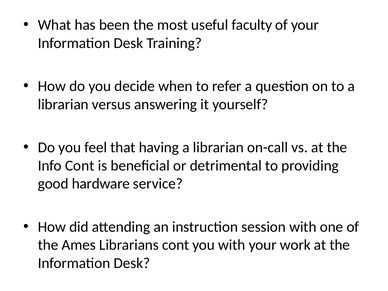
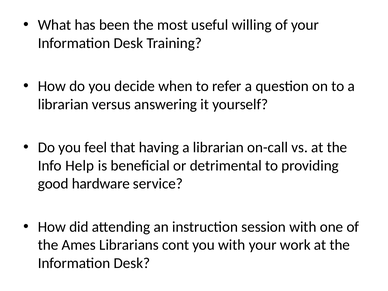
faculty: faculty -> willing (252, 25)
Info Cont: Cont -> Help (80, 166)
